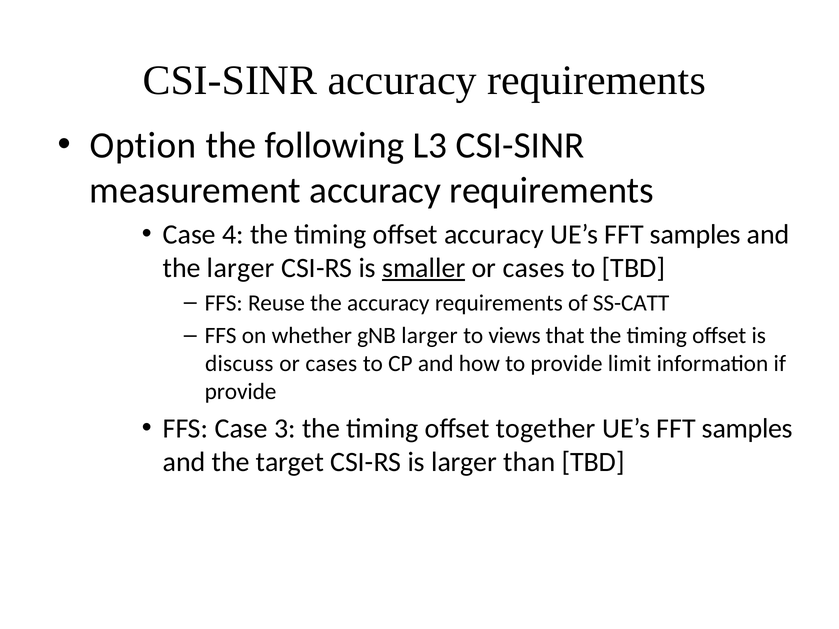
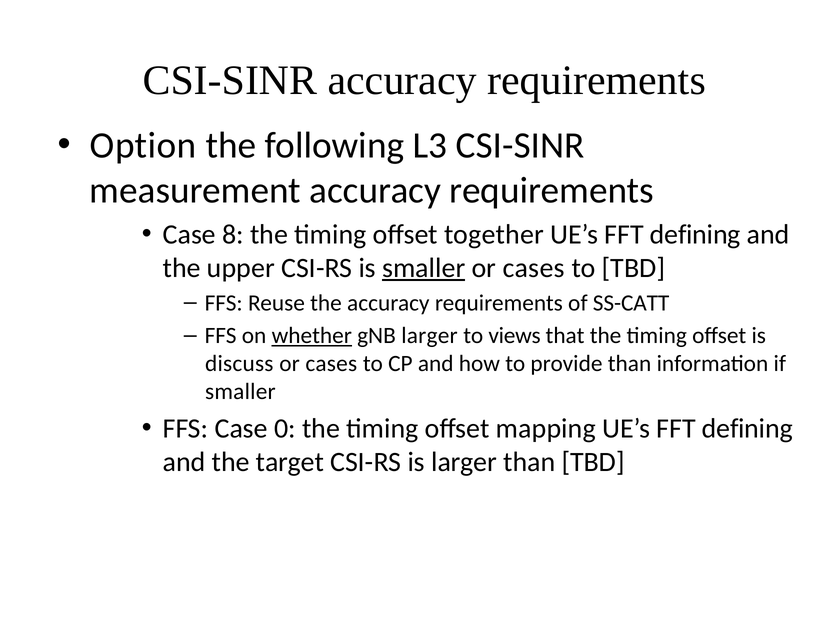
4: 4 -> 8 (233, 235)
offset accuracy: accuracy -> together (494, 235)
samples: samples -> defining (695, 235)
the larger: larger -> upper (241, 268)
whether underline: none -> present (312, 336)
provide limit: limit -> than (630, 364)
provide: provide -> smaller (240, 392)
3: 3 -> 0 (285, 429)
together: together -> mapping (546, 429)
samples: samples -> defining (747, 429)
